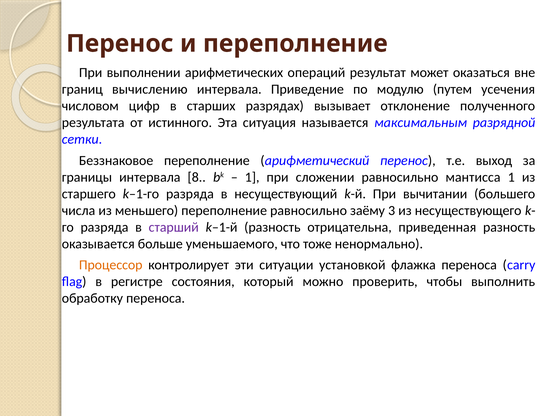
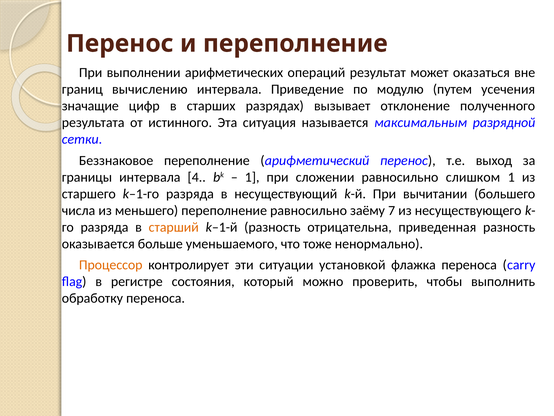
числовом: числовом -> значащие (90, 106)
8: 8 -> 4 (197, 177)
мантисса: мантисса -> слишком (473, 177)
3: 3 -> 7 (392, 210)
старший colour: purple -> orange (174, 227)
